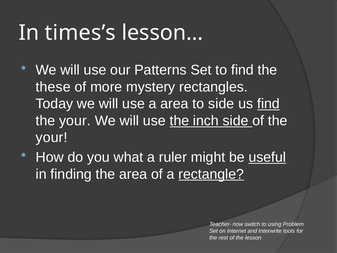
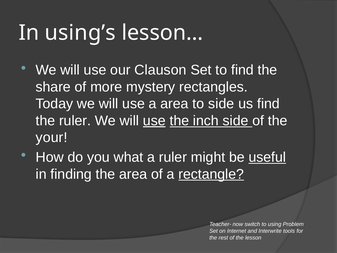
times’s: times’s -> using’s (80, 33)
Patterns: Patterns -> Clauson (160, 70)
these: these -> share (53, 87)
find underline: present -> none (268, 104)
your: your -> ruler (75, 121)
use underline: none -> present (154, 121)
